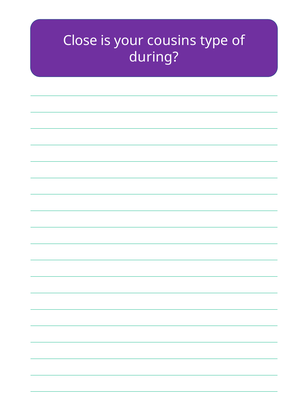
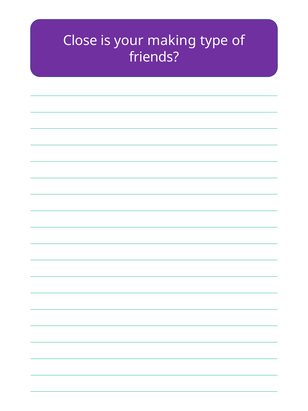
cousins: cousins -> making (172, 41)
during: during -> friends (154, 57)
